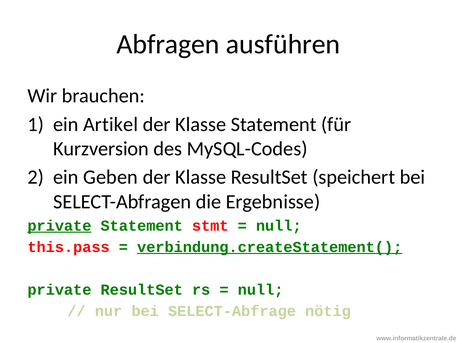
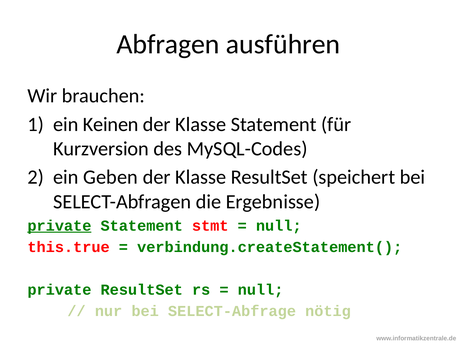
Artikel: Artikel -> Keinen (111, 124)
this.pass: this.pass -> this.true (69, 247)
verbindung.createStatement( underline: present -> none (270, 247)
